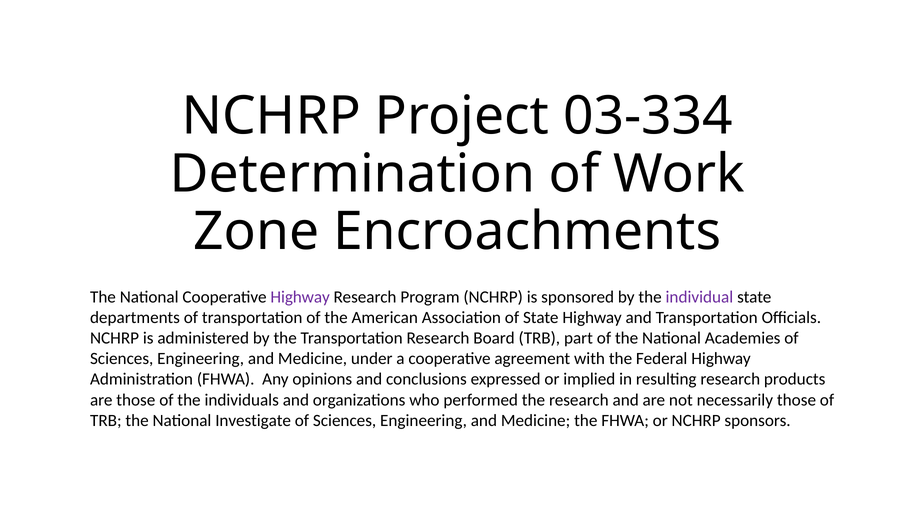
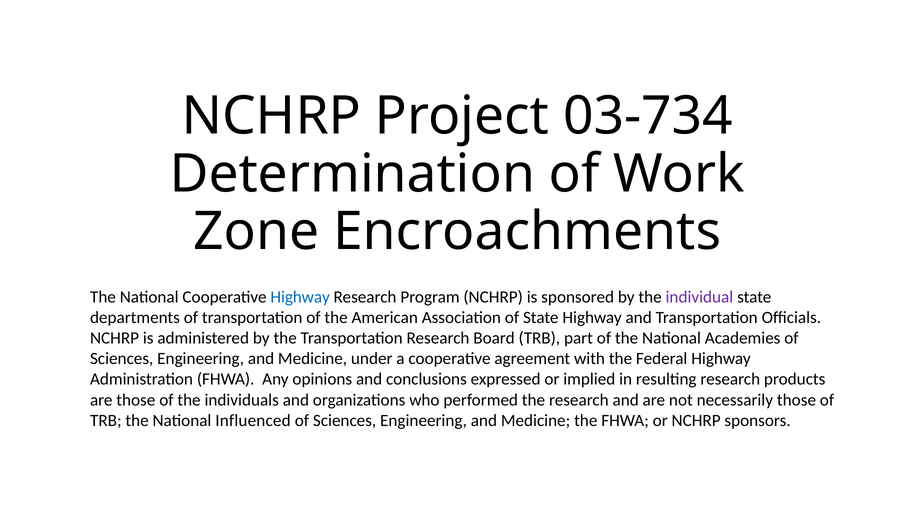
03-334: 03-334 -> 03-734 (648, 116)
Highway colour: purple -> blue (300, 297)
Investigate: Investigate -> Influenced (253, 420)
